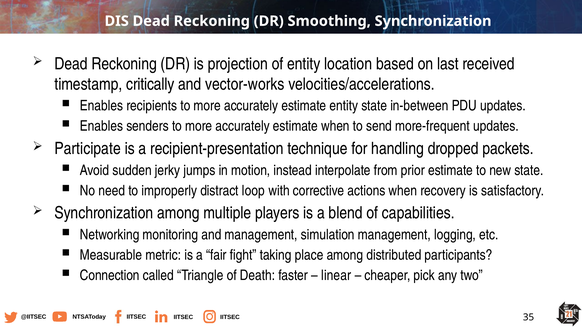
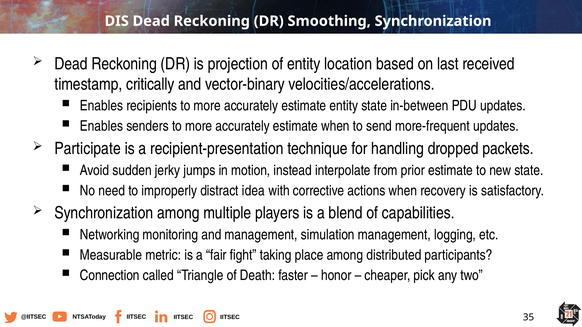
vector-works: vector-works -> vector-binary (245, 84)
loop: loop -> idea (253, 191)
linear: linear -> honor (336, 276)
